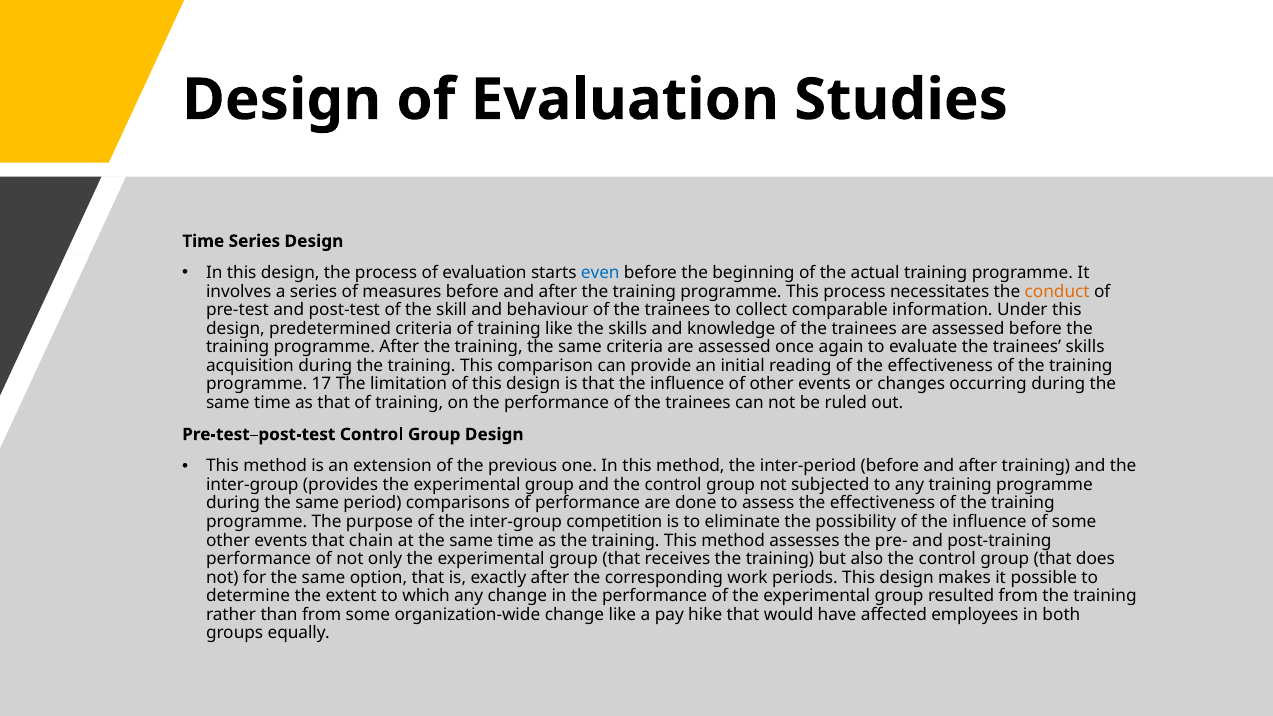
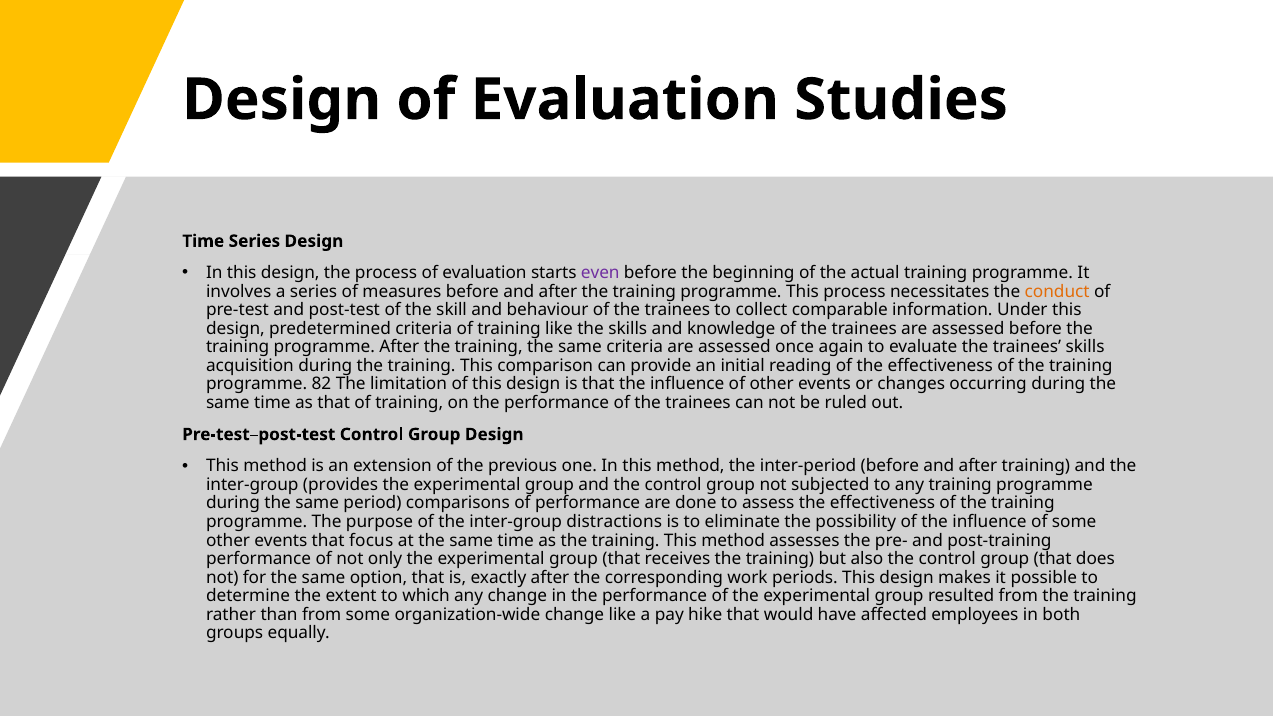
even colour: blue -> purple (600, 273)
17: 17 -> 82 (321, 384)
competition: competition -> distractions (614, 522)
chain: chain -> focus (371, 540)
